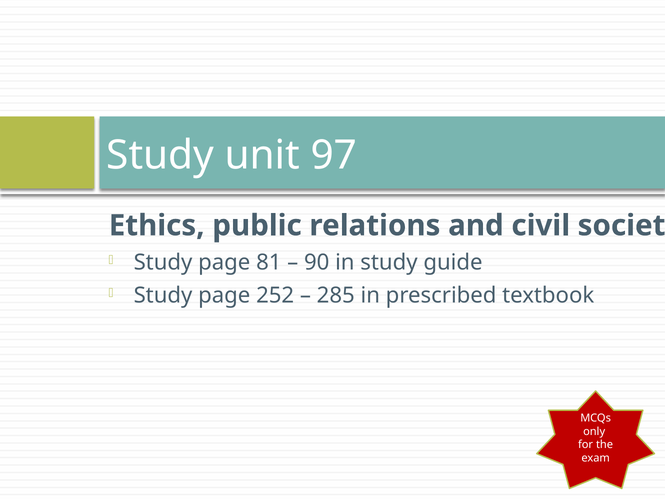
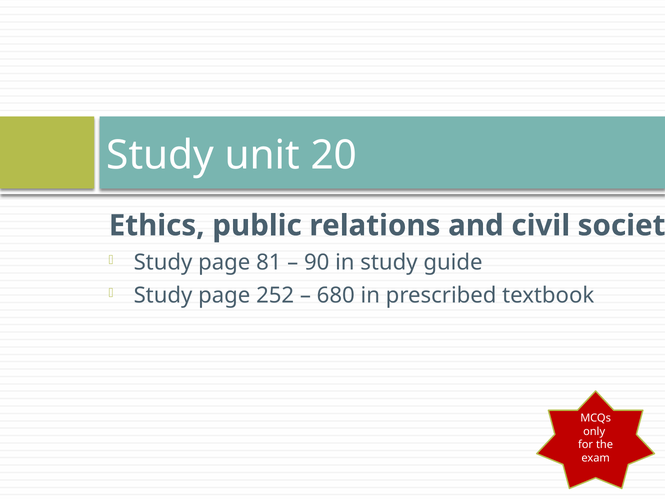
97: 97 -> 20 (334, 155)
285: 285 -> 680 (336, 295)
